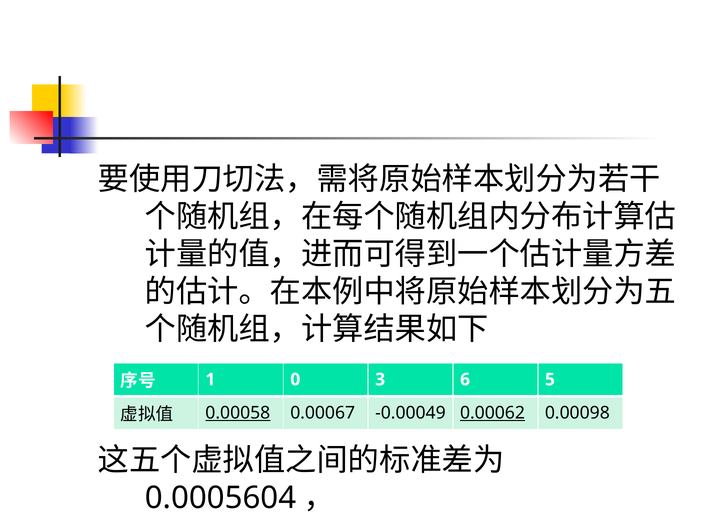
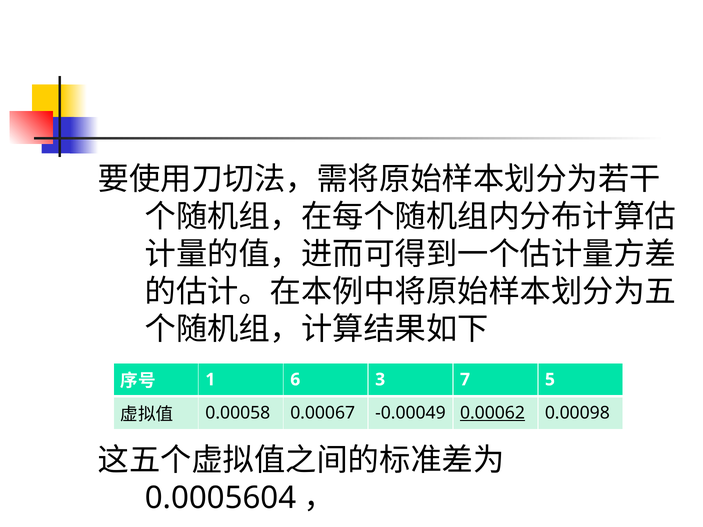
0: 0 -> 6 (295, 380)
6: 6 -> 7 (465, 380)
0.00058 underline: present -> none (238, 413)
